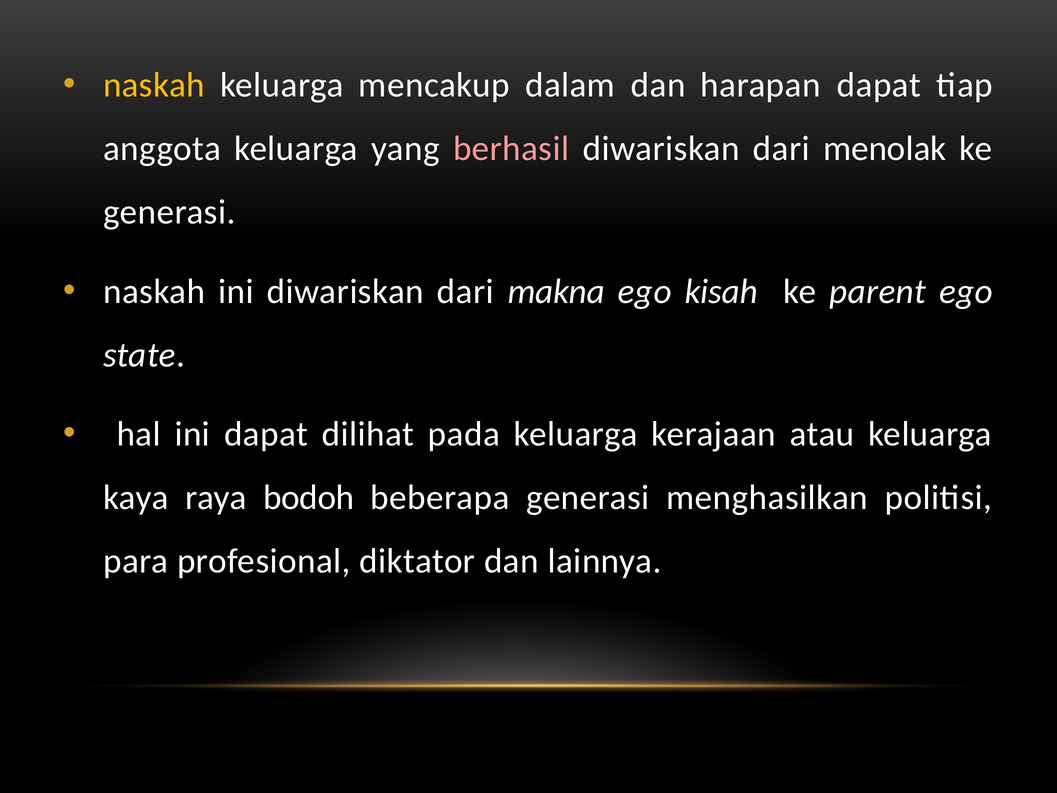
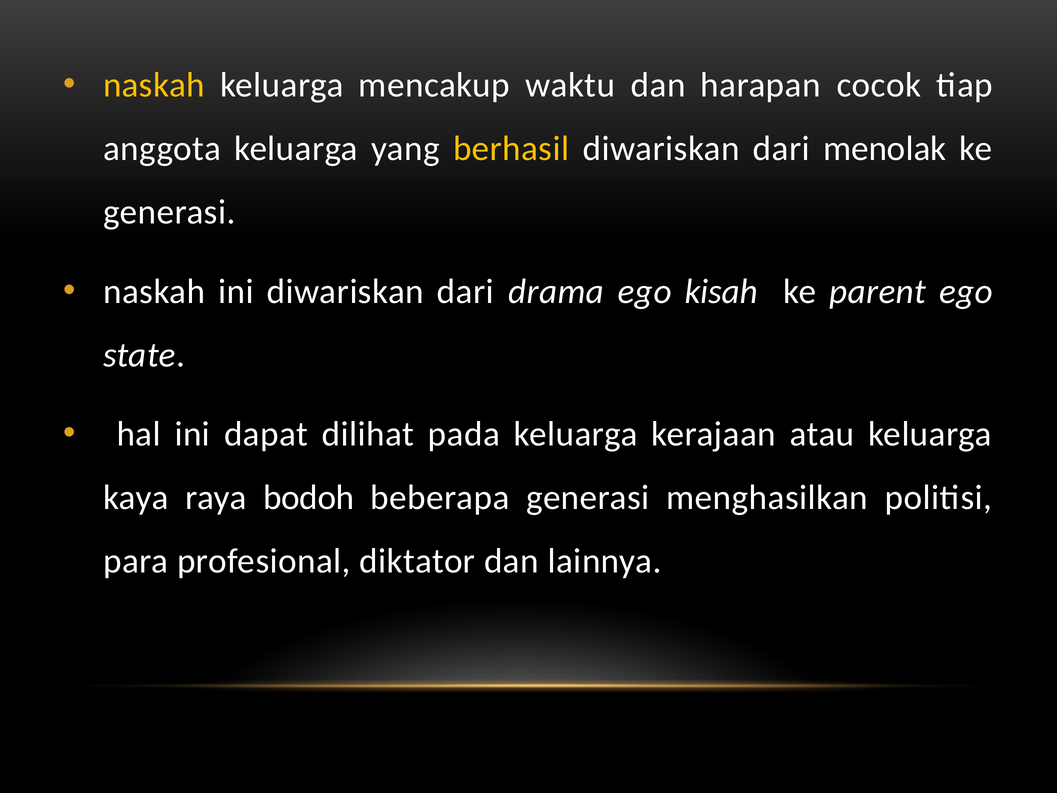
dalam: dalam -> waktu (570, 85)
harapan dapat: dapat -> cocok (879, 85)
berhasil colour: pink -> yellow (511, 149)
makna: makna -> drama (556, 291)
